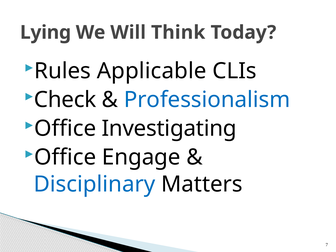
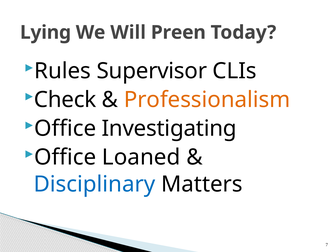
Think: Think -> Preen (178, 32)
Applicable: Applicable -> Supervisor (152, 71)
Professionalism colour: blue -> orange (207, 100)
Engage: Engage -> Loaned (141, 157)
